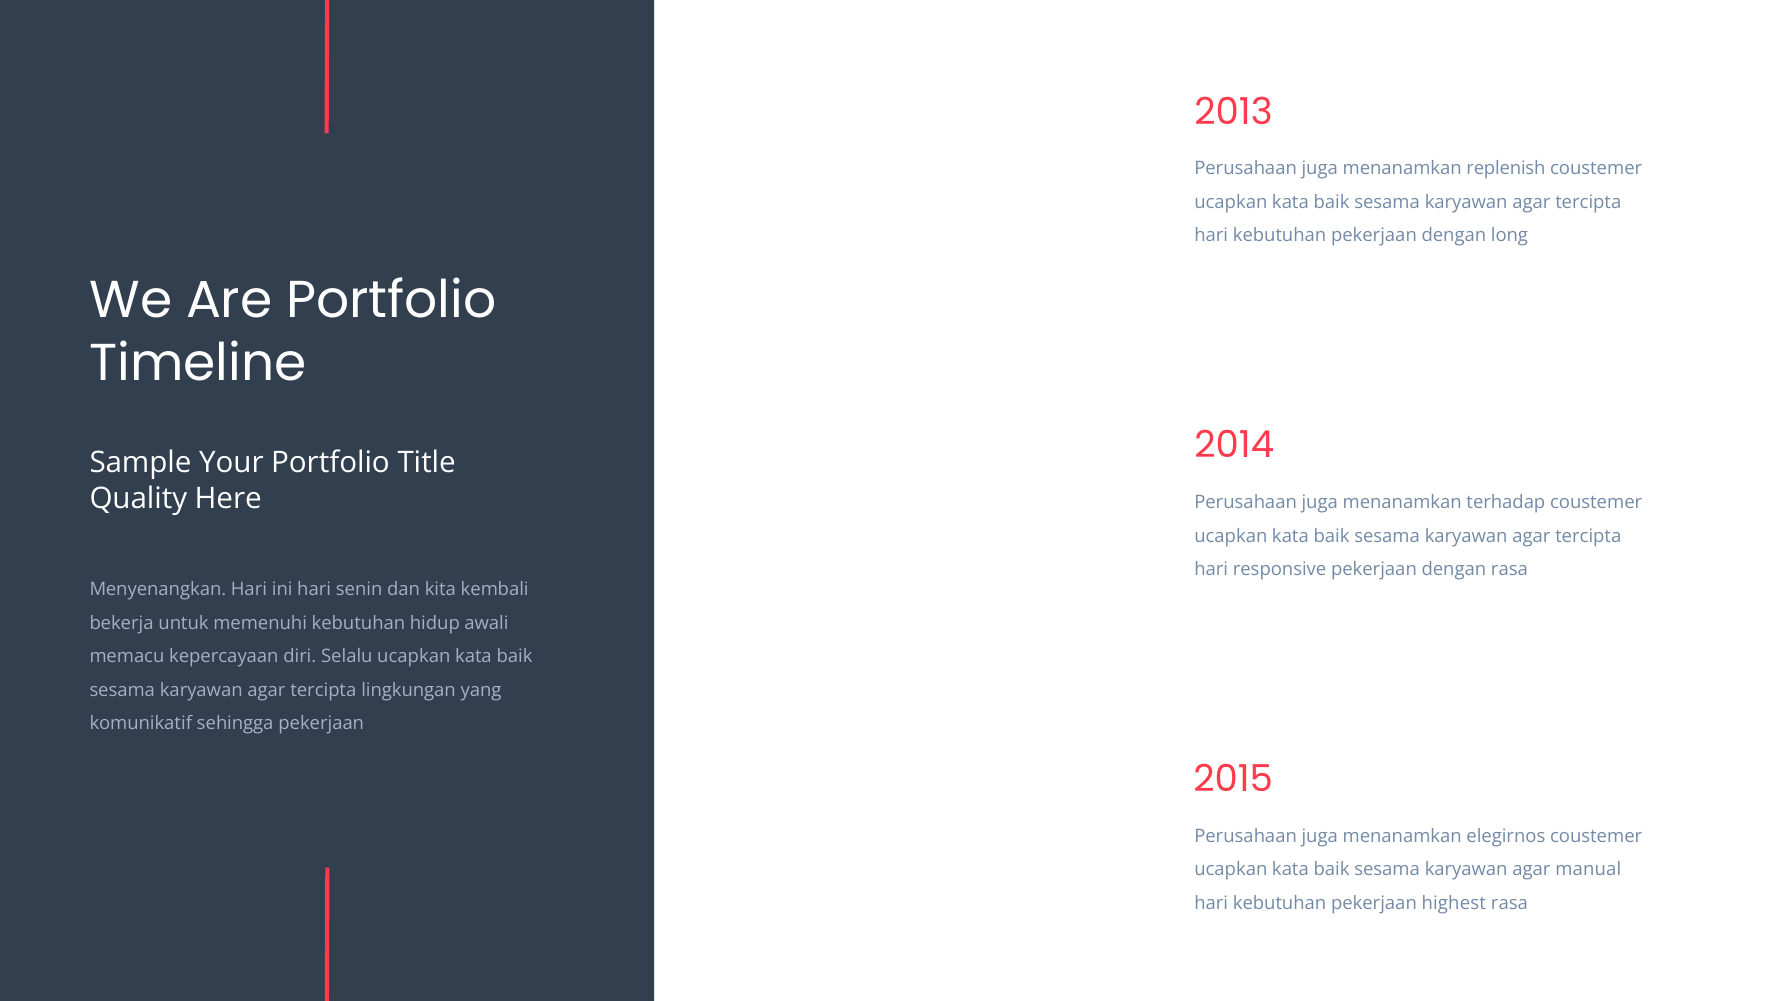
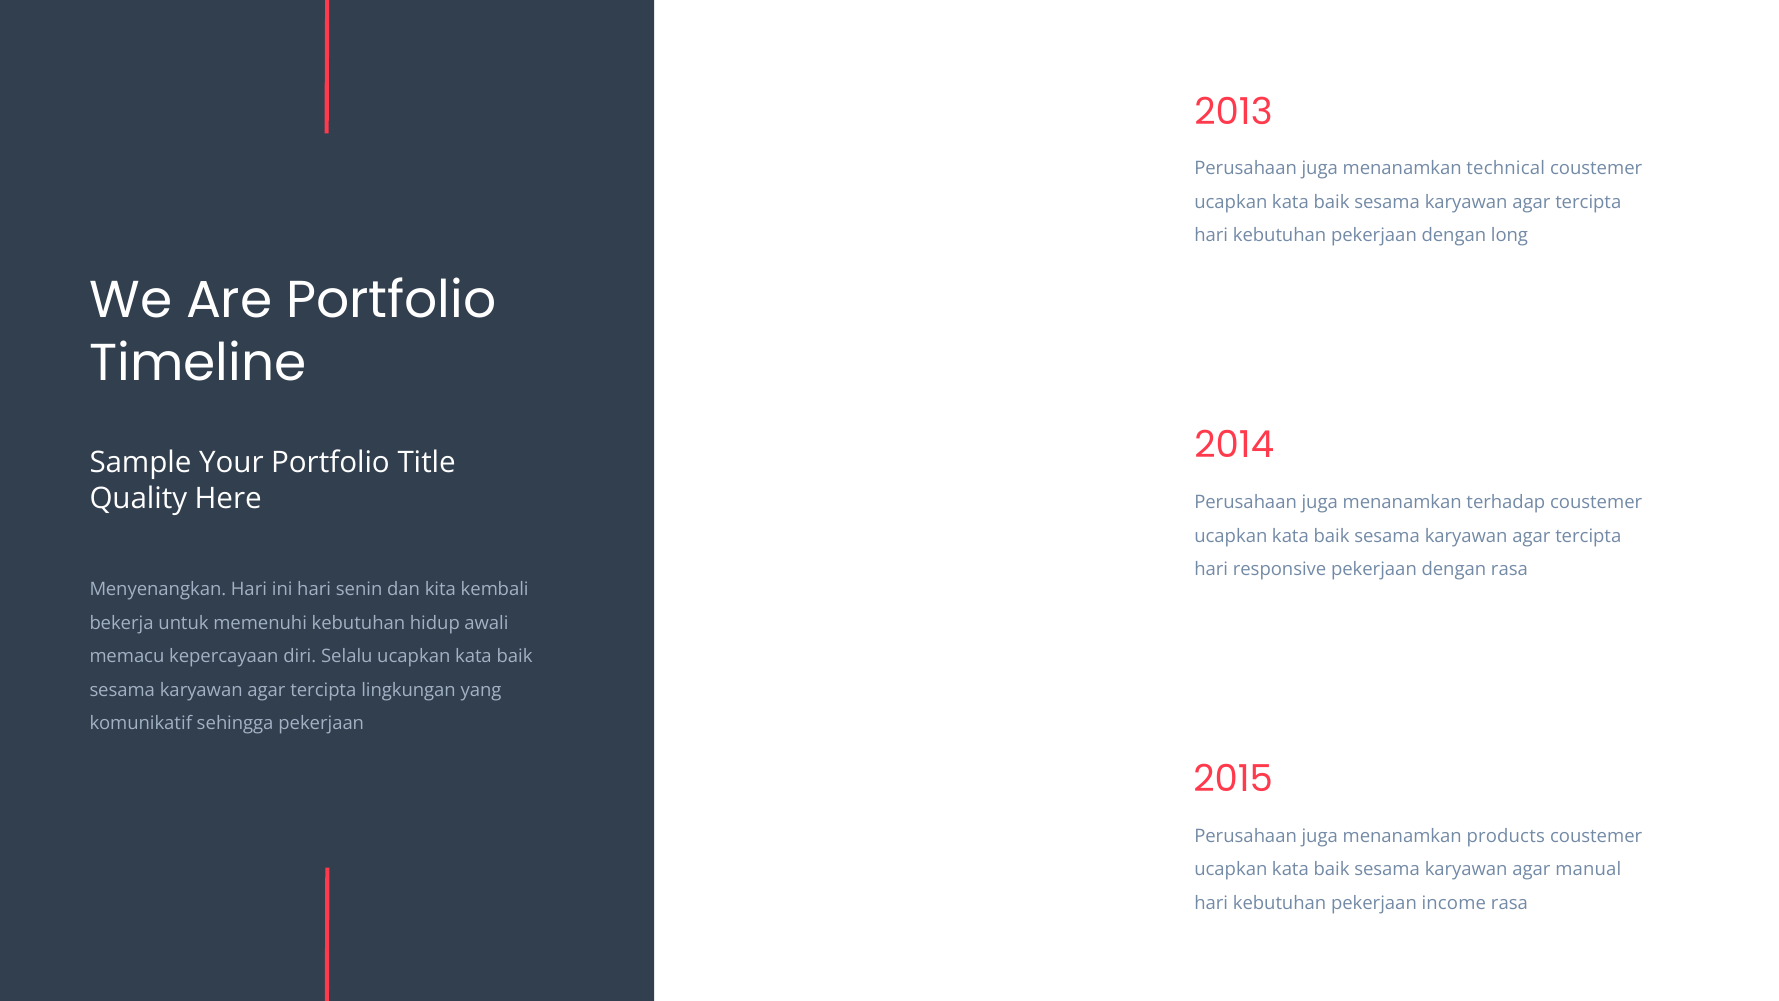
replenish: replenish -> technical (1506, 169)
elegirnos: elegirnos -> products (1506, 836)
highest: highest -> income (1454, 903)
